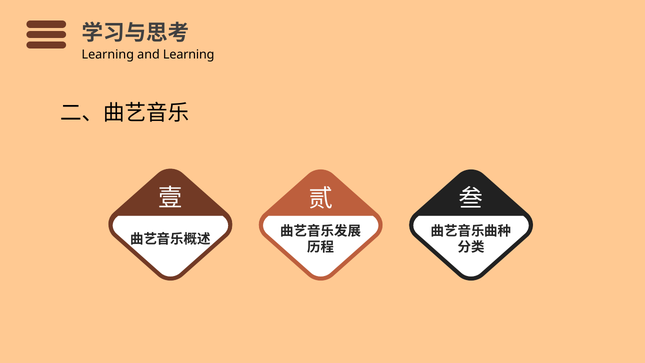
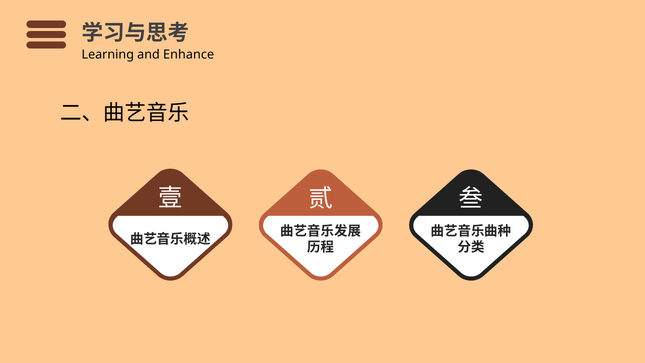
and Learning: Learning -> Enhance (189, 55)
